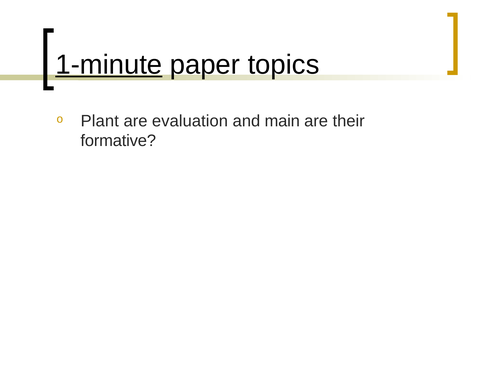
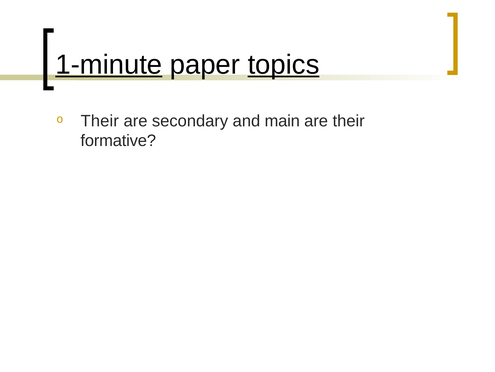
topics underline: none -> present (284, 65)
Plant: Plant -> Their (100, 121)
evaluation: evaluation -> secondary (190, 121)
